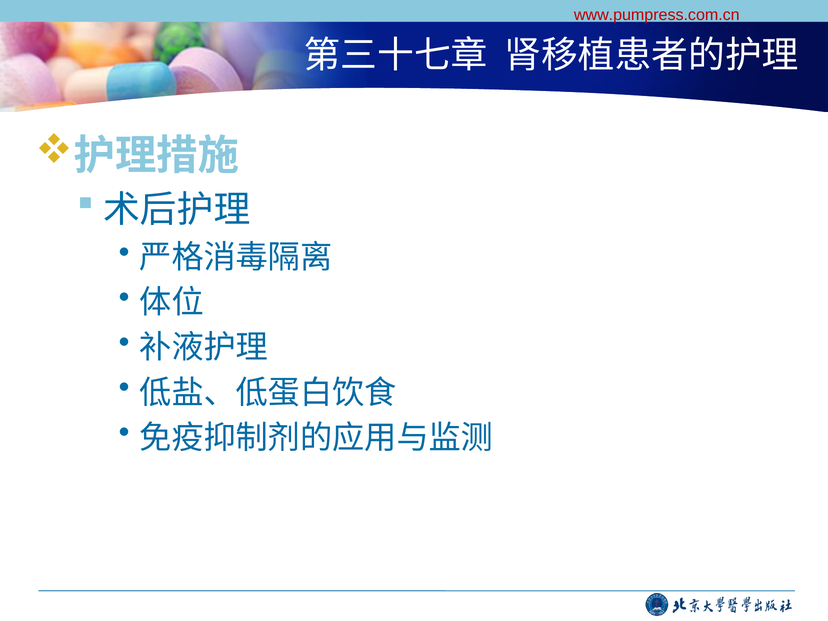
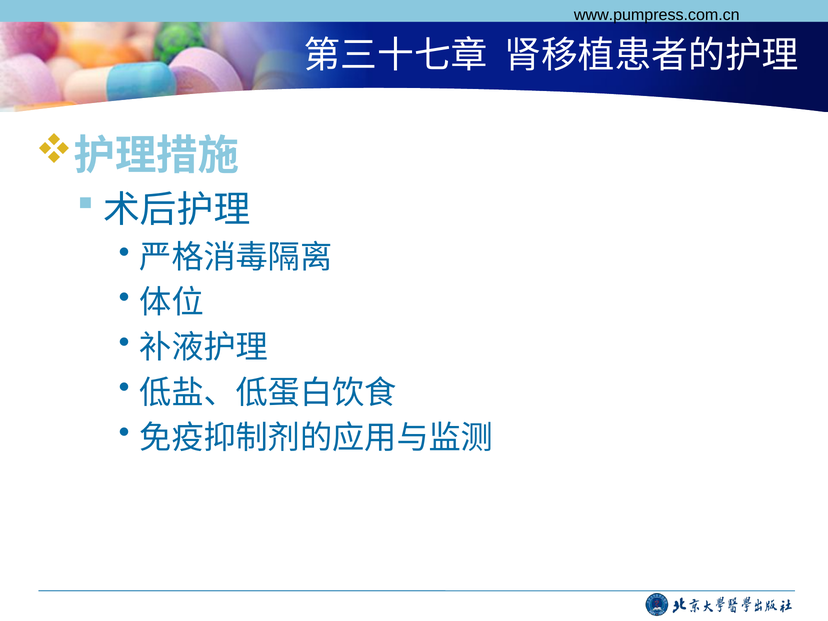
www.pumpress.com.cn colour: red -> black (657, 15)
